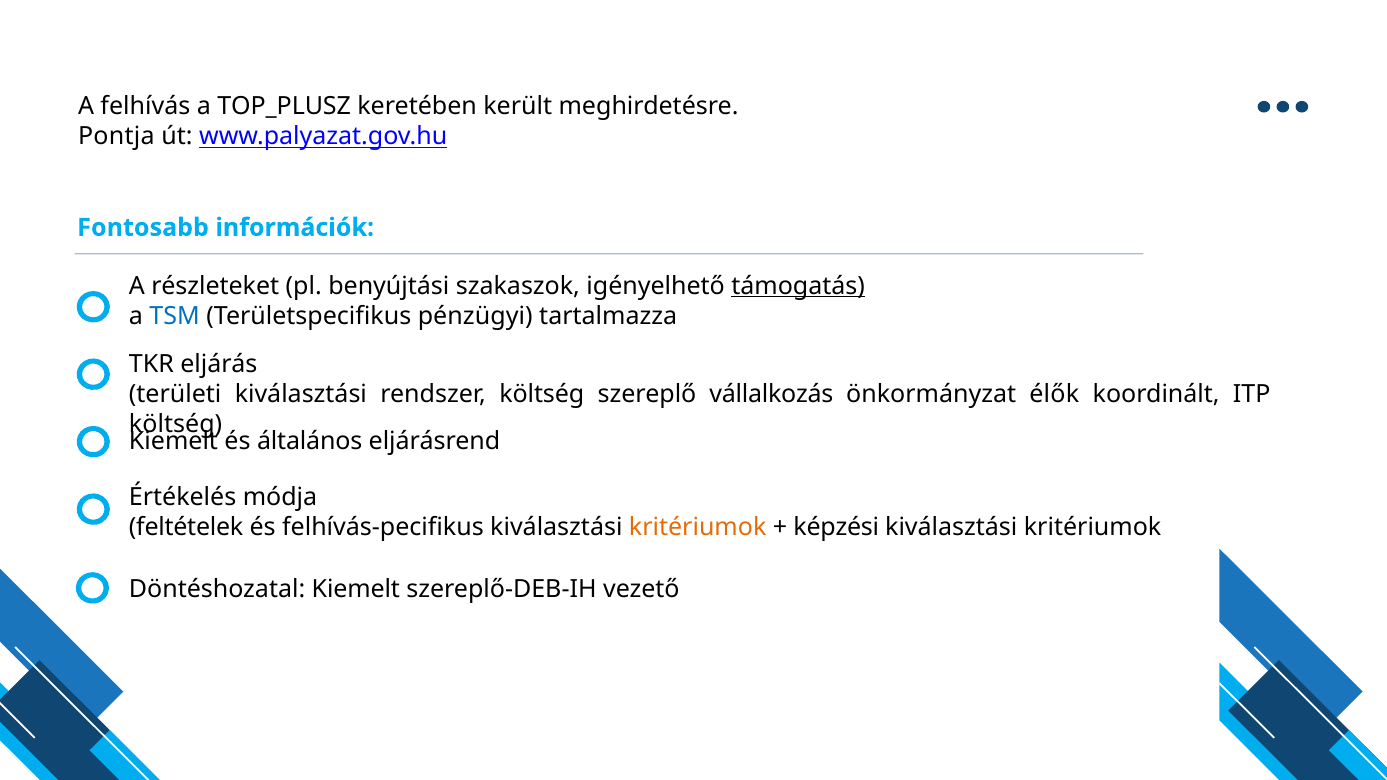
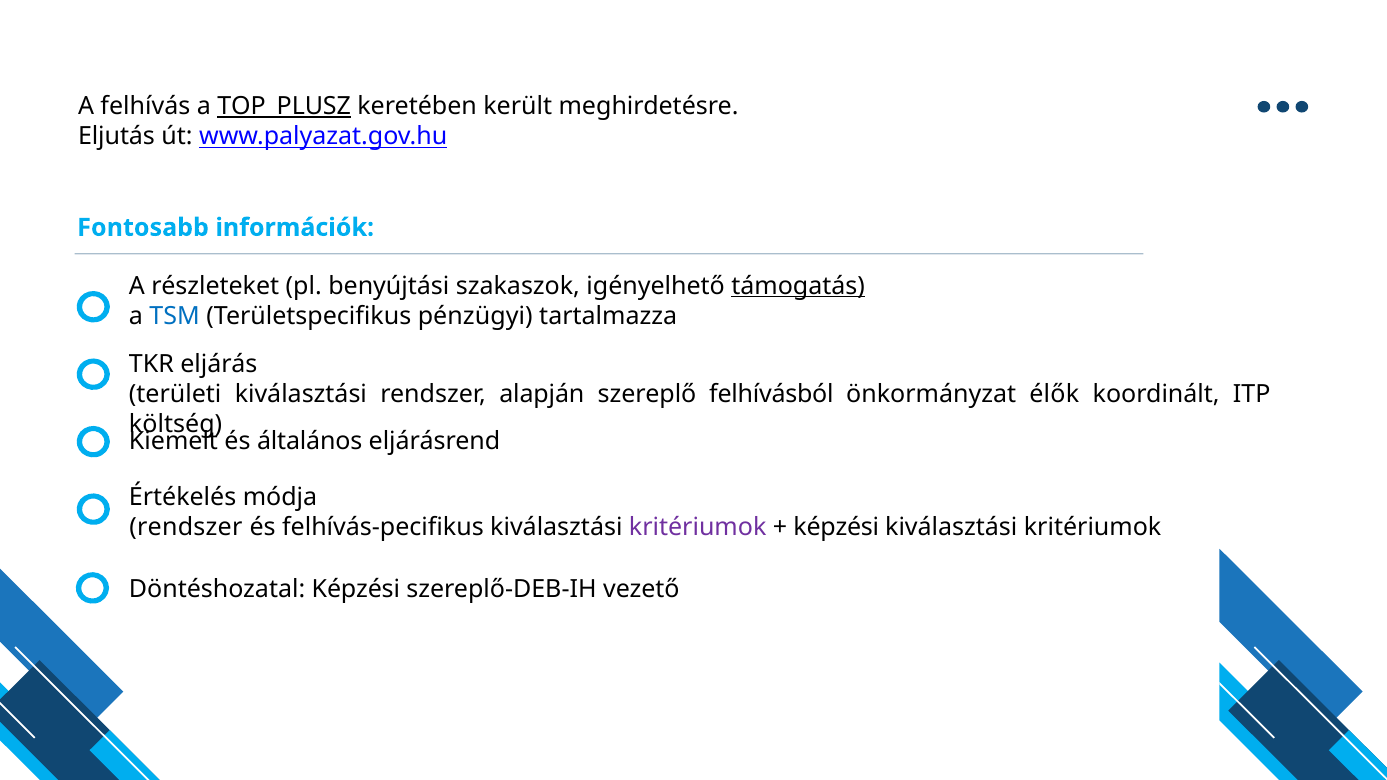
TOP_PLUSZ underline: none -> present (284, 107)
Pontja: Pontja -> Eljutás (116, 137)
rendszer költség: költség -> alapján (542, 394)
vállalkozás: vállalkozás -> felhívásból (771, 394)
feltételek: feltételek -> rendszer (186, 527)
kritériumok colour: orange -> purple (698, 527)
Döntéshozatal Kiemelt: Kiemelt -> Képzési (356, 590)
